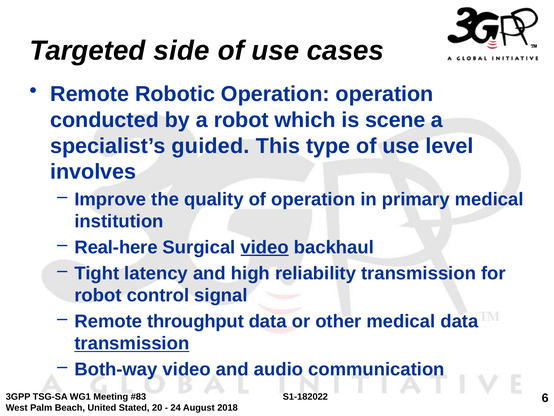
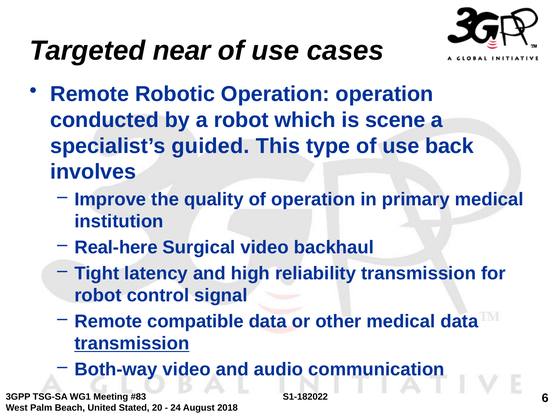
side: side -> near (182, 51)
level: level -> back (449, 146)
video underline: present -> none (265, 247)
throughput: throughput -> compatible (195, 321)
